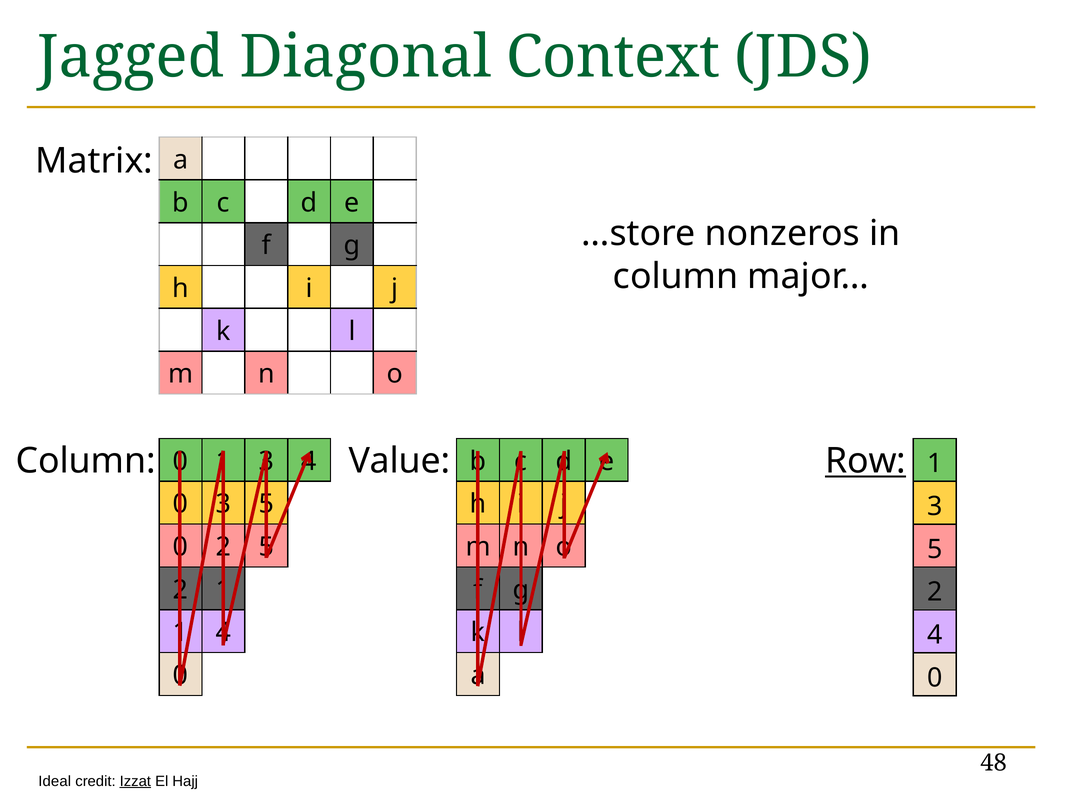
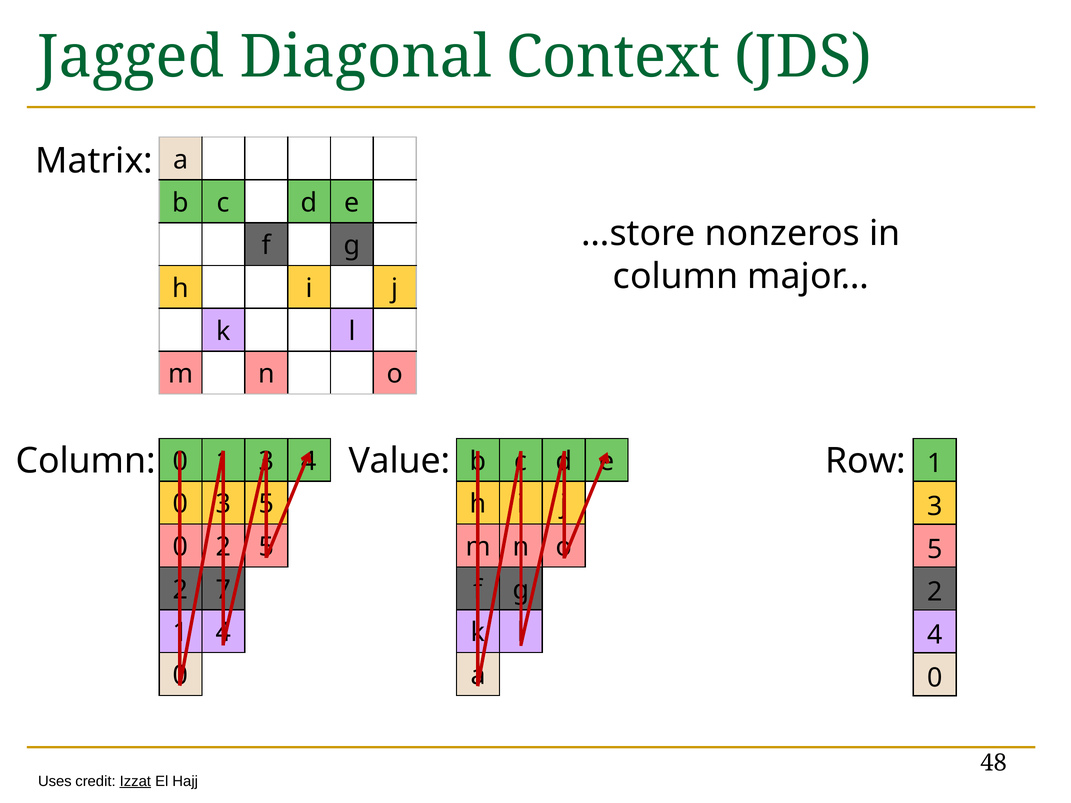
Row underline: present -> none (866, 461)
2 1: 1 -> 7 (223, 590)
Ideal: Ideal -> Uses (55, 781)
